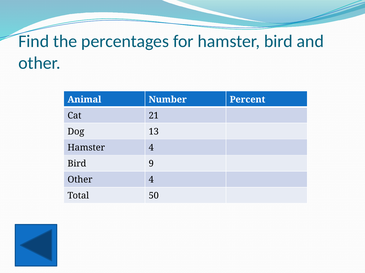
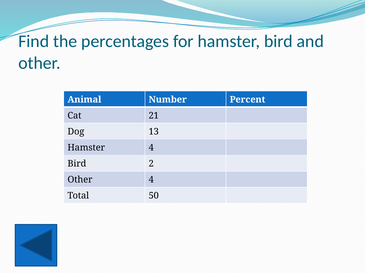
9: 9 -> 2 (151, 164)
